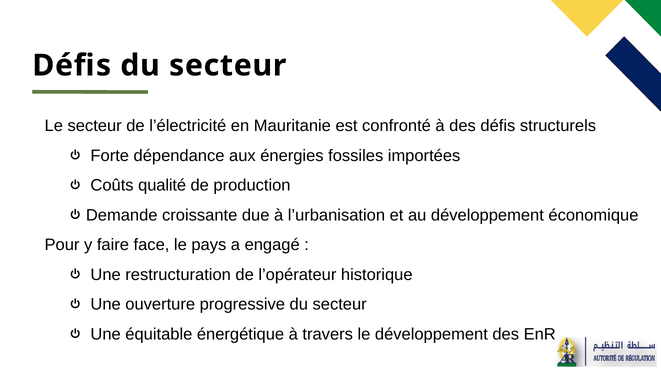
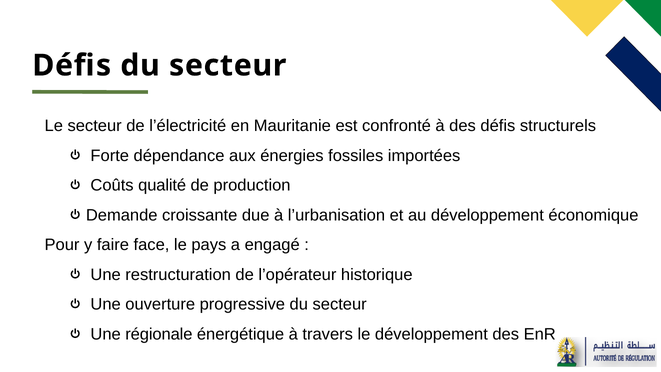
équitable: équitable -> régionale (159, 334)
